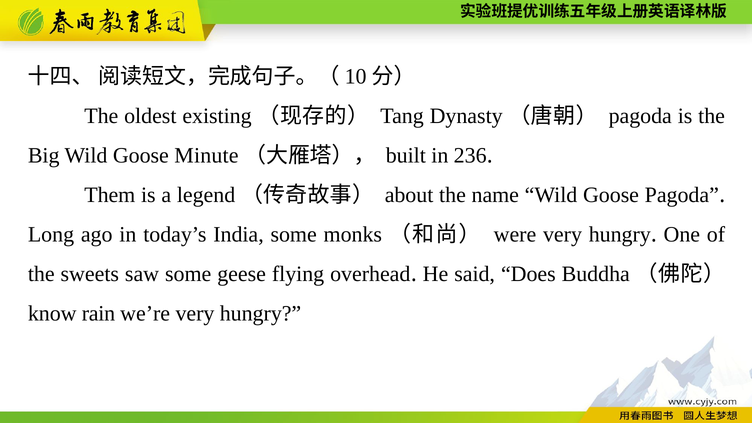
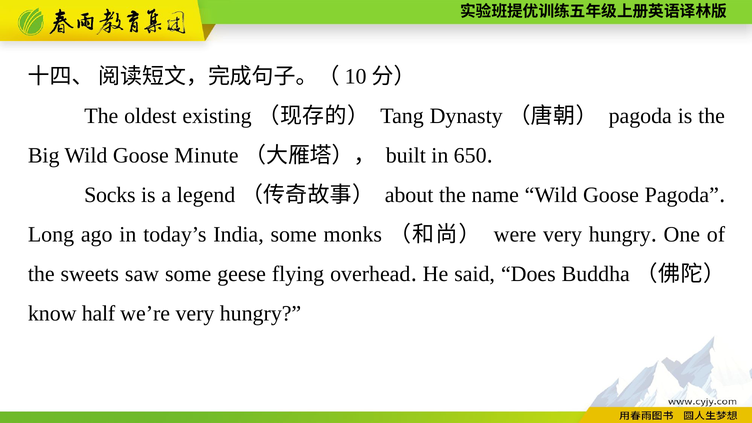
236: 236 -> 650 (470, 156)
Them: Them -> Socks (110, 195)
rain: rain -> half (98, 314)
